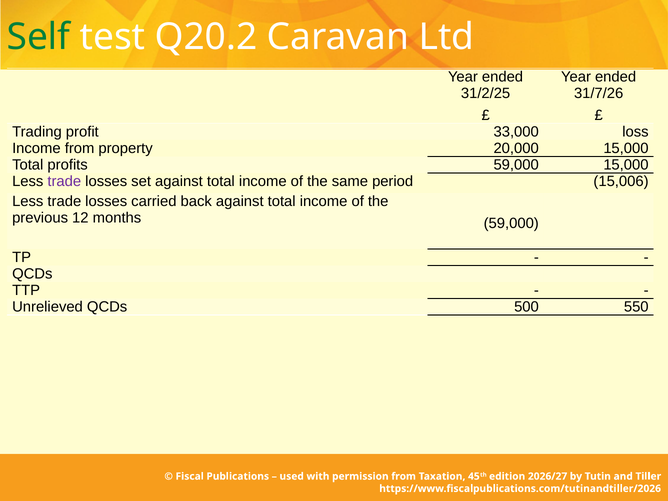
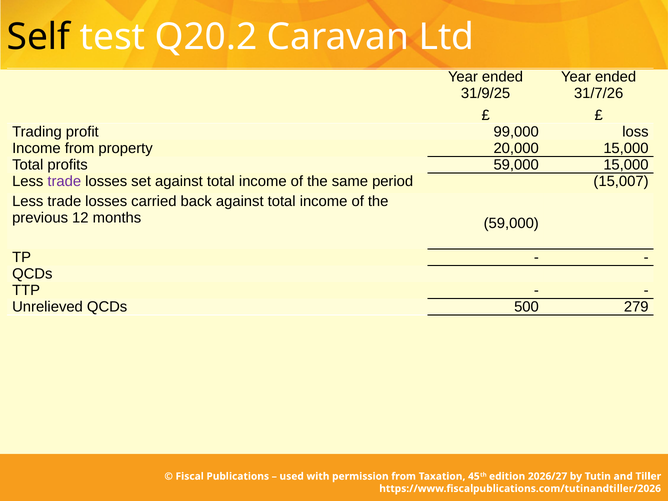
Self colour: green -> black (38, 37)
31/2/25: 31/2/25 -> 31/9/25 (486, 93)
33,000: 33,000 -> 99,000 (516, 132)
15,006: 15,006 -> 15,007 (621, 181)
550: 550 -> 279 (636, 307)
